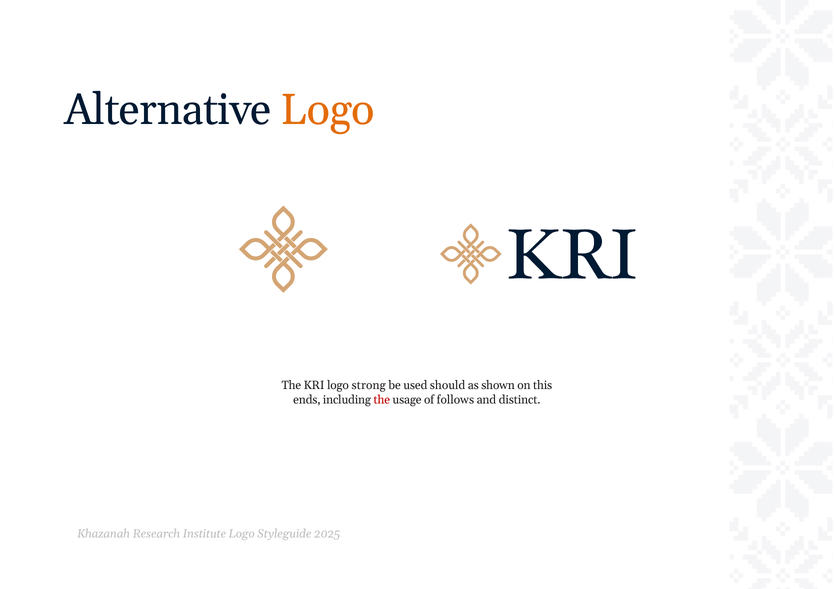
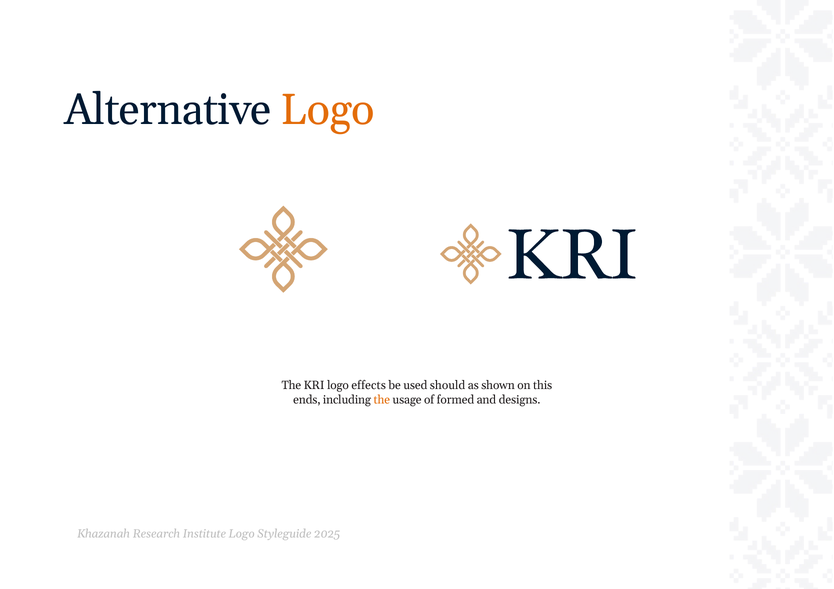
strong: strong -> effects (369, 386)
the colour: red -> orange (382, 400)
follows: follows -> formed (455, 400)
distinct: distinct -> designs (520, 400)
